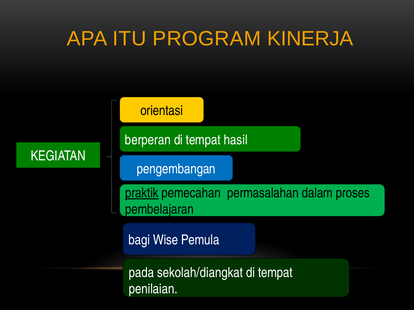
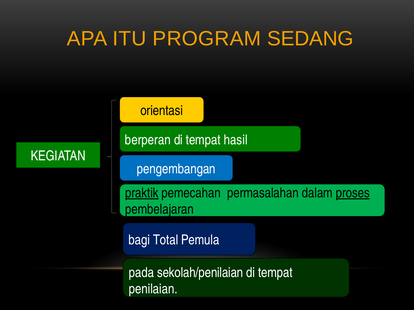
KINERJA: KINERJA -> SEDANG (310, 39)
proses underline: none -> present (353, 193)
Wise: Wise -> Total (166, 240)
sekolah/diangkat: sekolah/diangkat -> sekolah/penilaian (200, 273)
